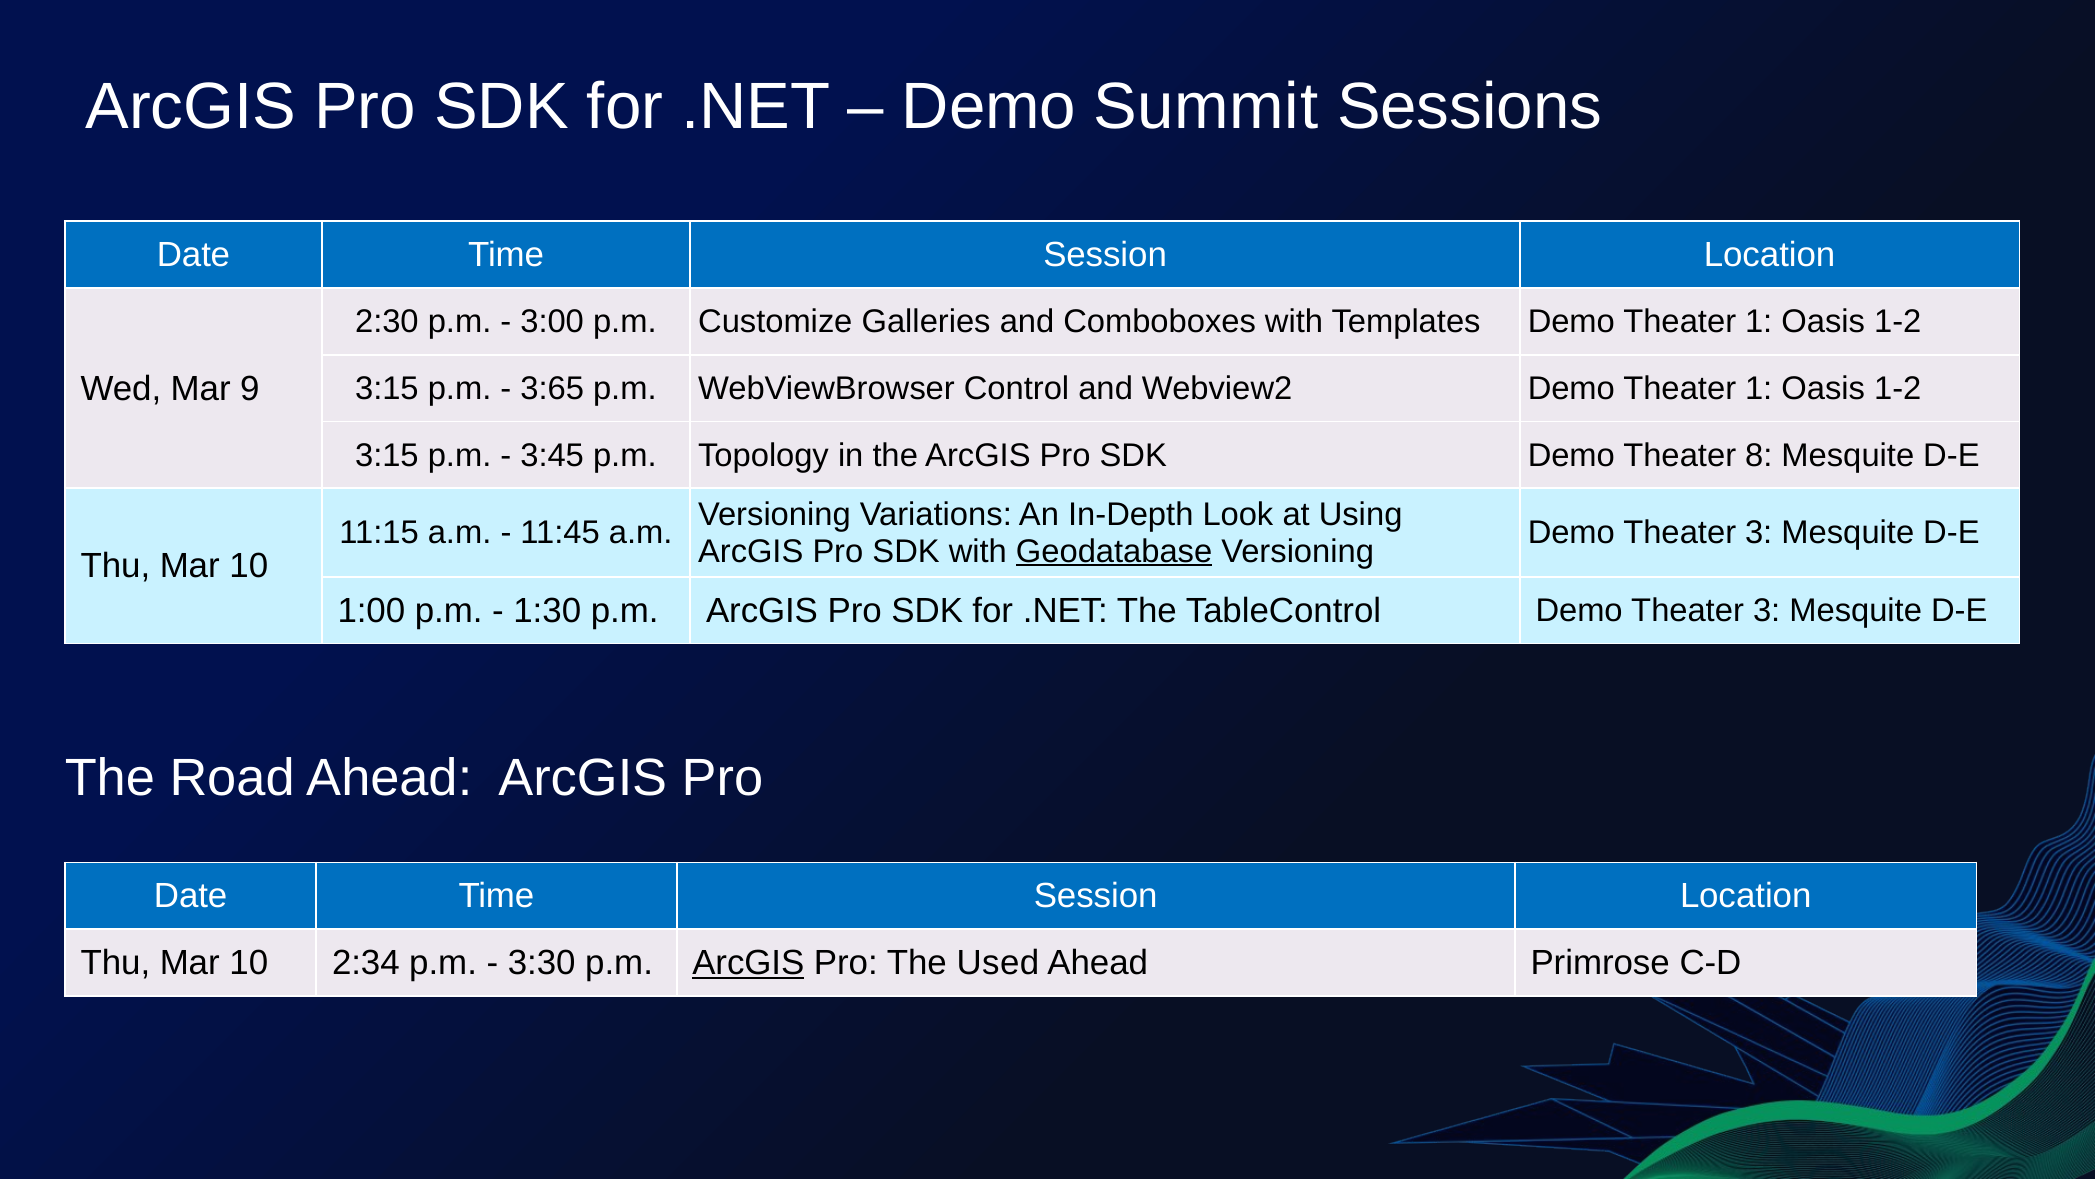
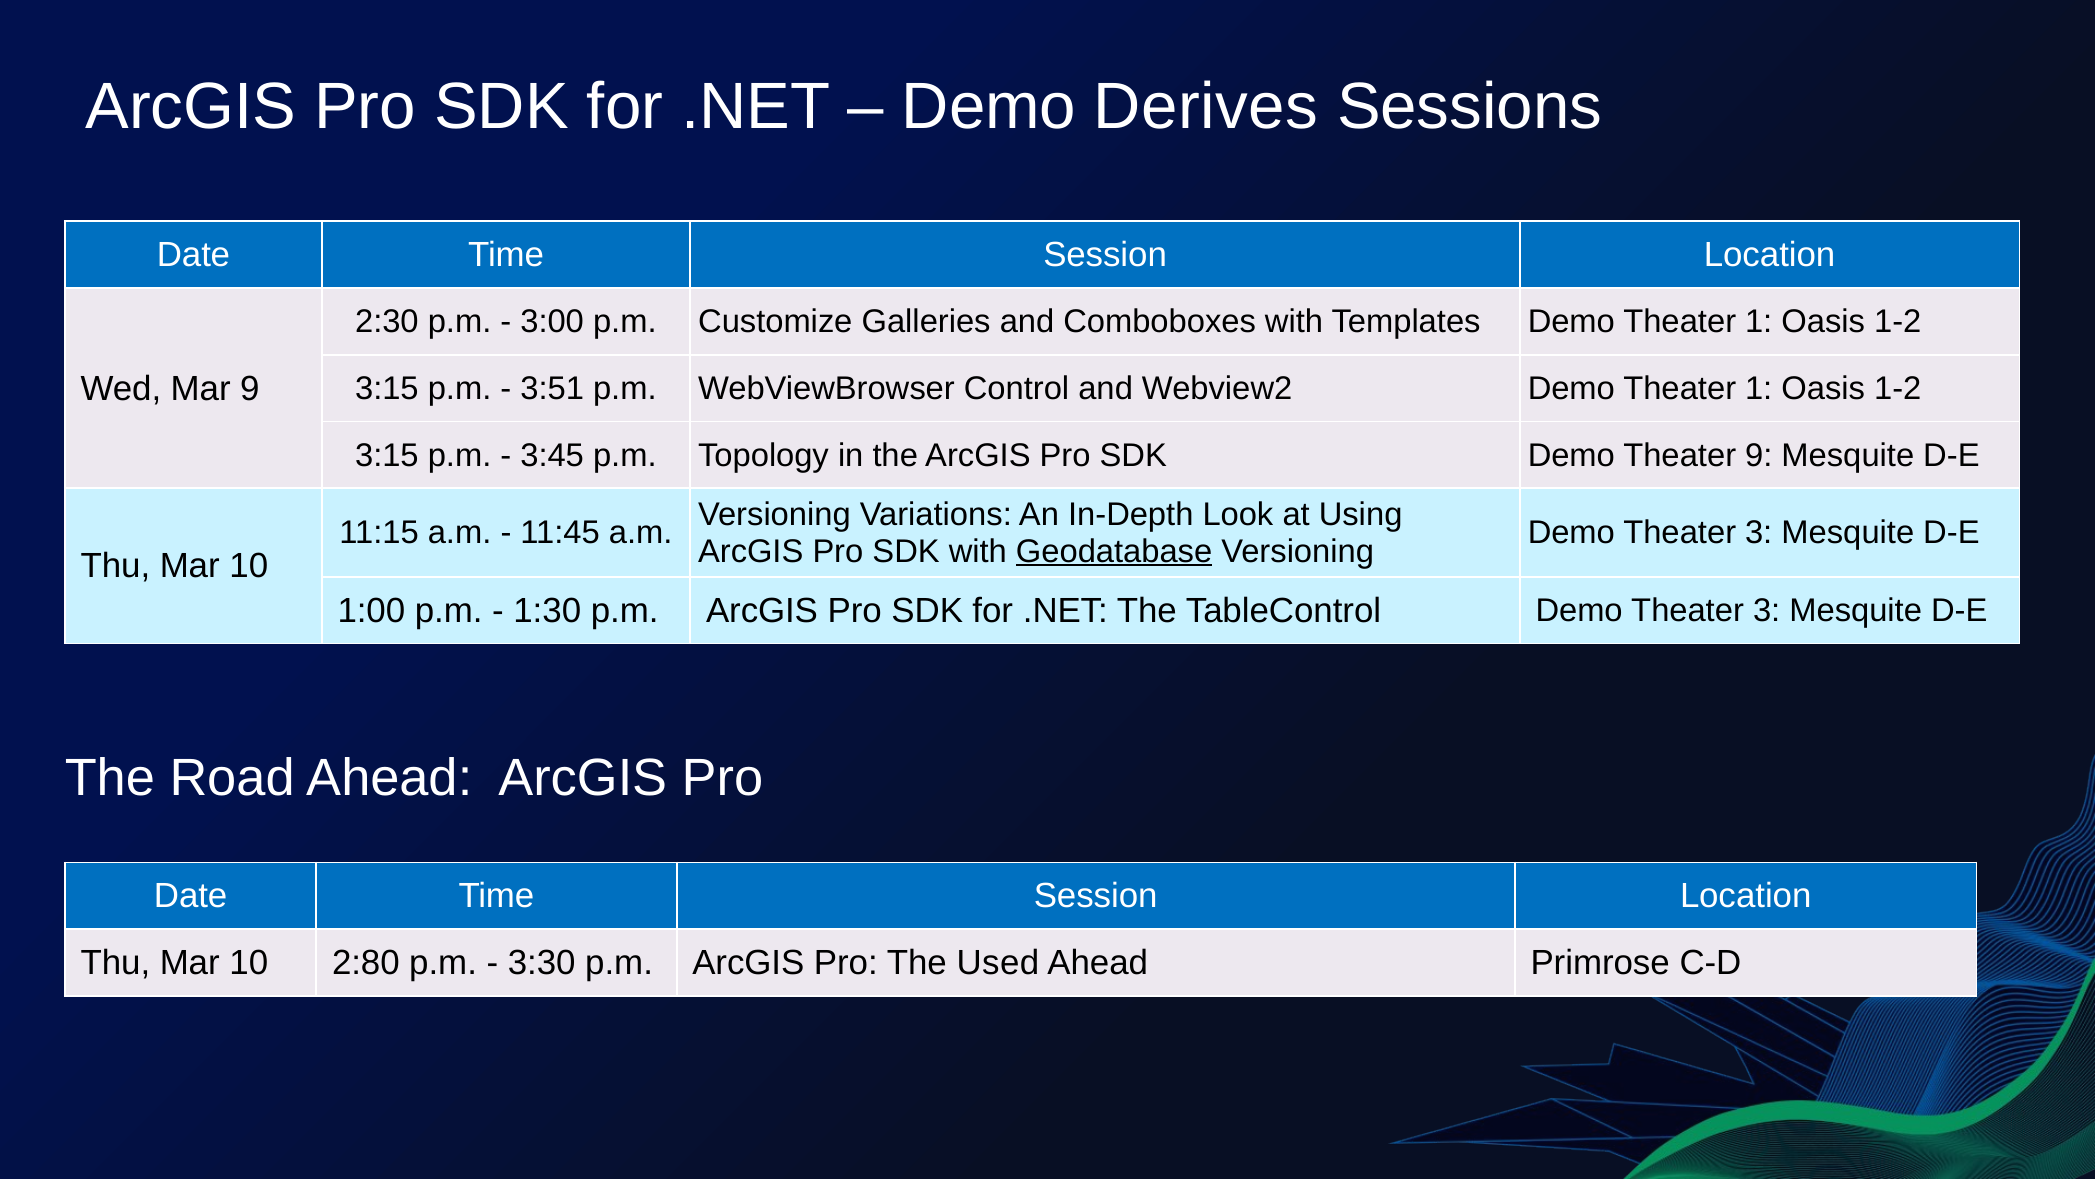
Summit: Summit -> Derives (1206, 107)
3:65: 3:65 -> 3:51 (552, 389)
Theater 8: 8 -> 9 (1759, 455)
2:34: 2:34 -> 2:80 (366, 963)
ArcGIS underline: present -> none (748, 963)
